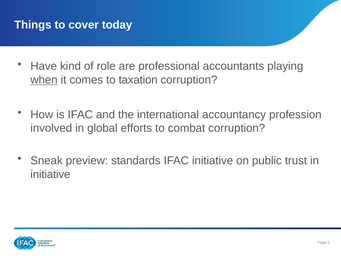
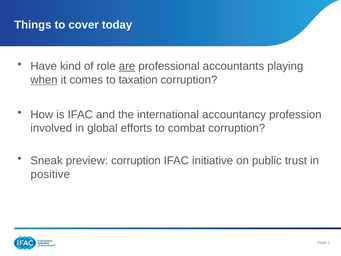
are underline: none -> present (127, 66)
preview standards: standards -> corruption (136, 160)
initiative: initiative -> positive (50, 174)
